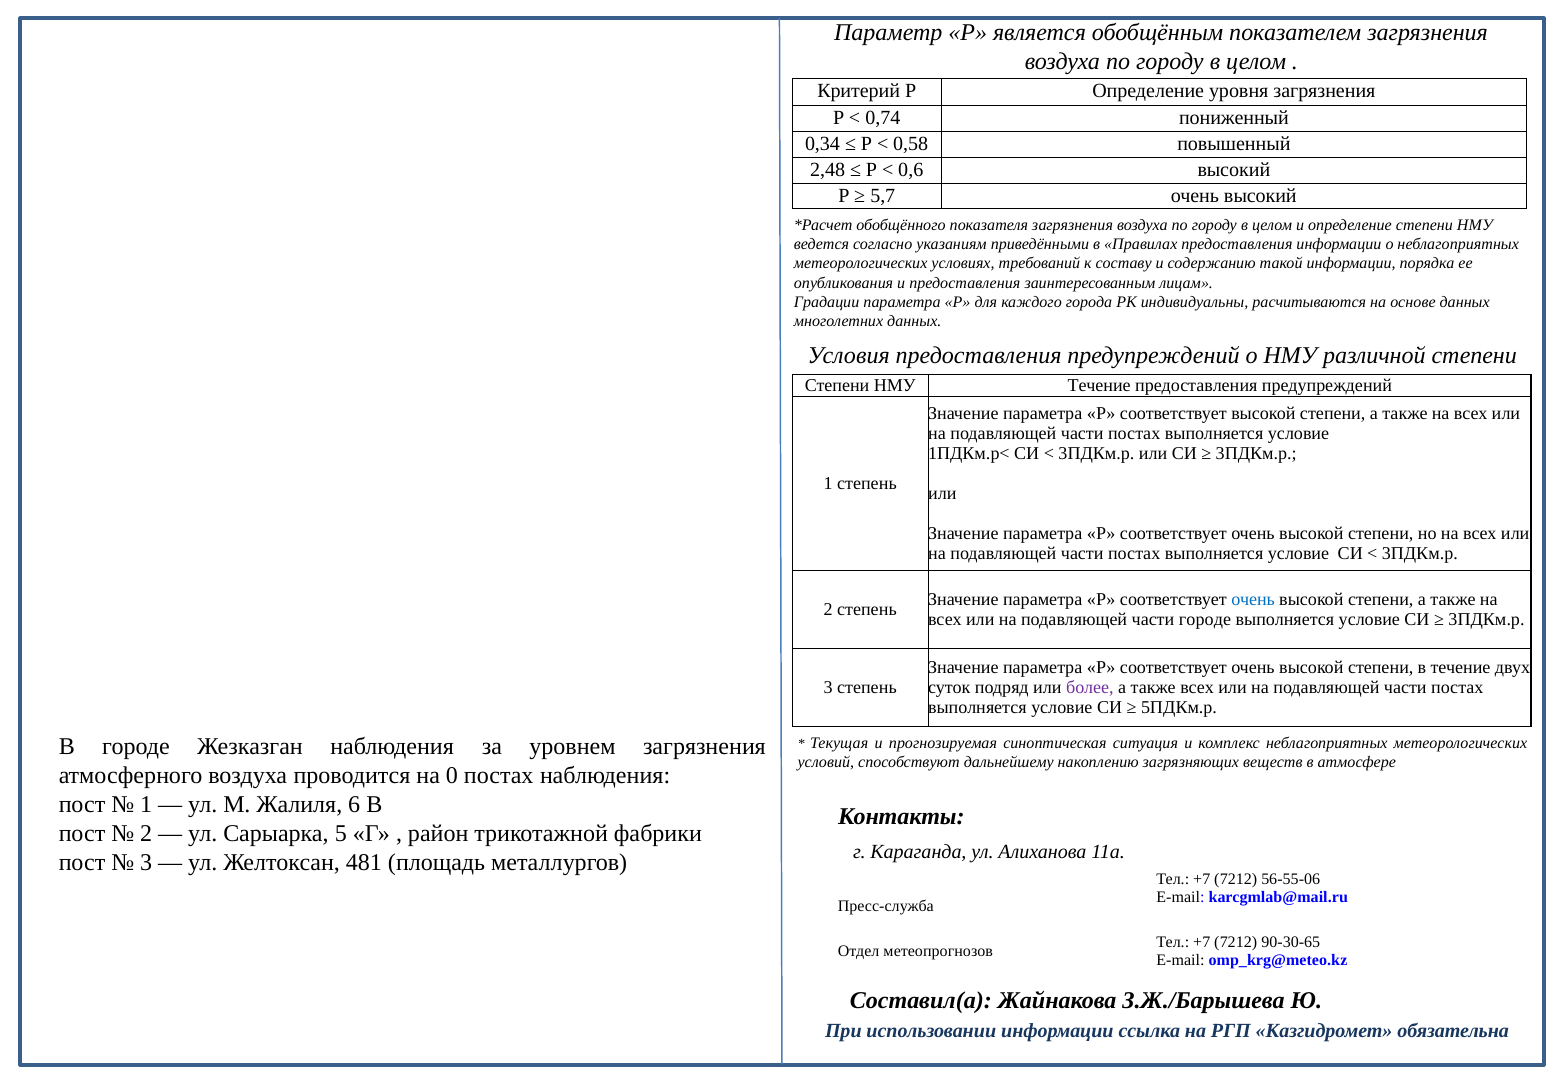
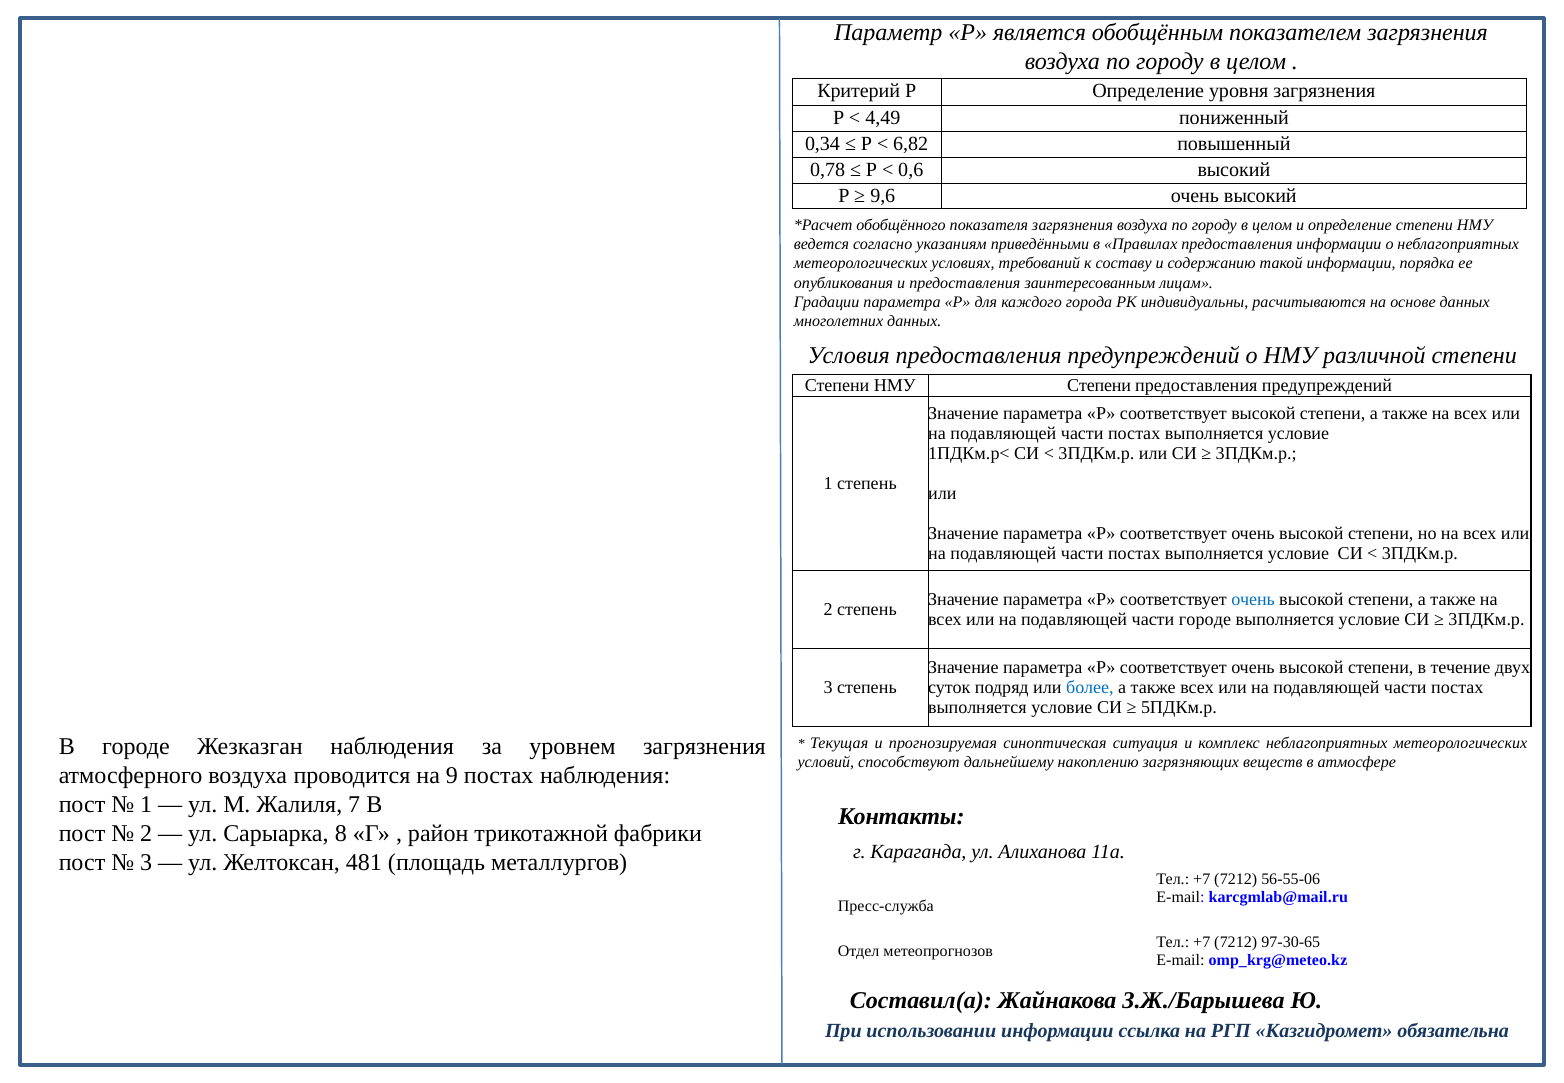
0,74: 0,74 -> 4,49 (883, 118)
0,58: 0,58 -> 6,82 (911, 144)
2,48: 2,48 -> 0,78 (828, 170)
5,7: 5,7 -> 9,6 (883, 196)
НМУ Течение: Течение -> Степени (1099, 386)
более colour: purple -> blue (1090, 688)
0: 0 -> 9 (452, 775)
6: 6 -> 7 (354, 804)
5: 5 -> 8 (341, 833)
90-30-65: 90-30-65 -> 97-30-65 (1291, 942)
